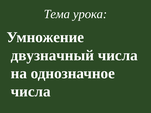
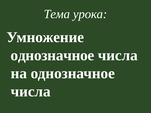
двузначный: двузначный -> однозначное (52, 55)
